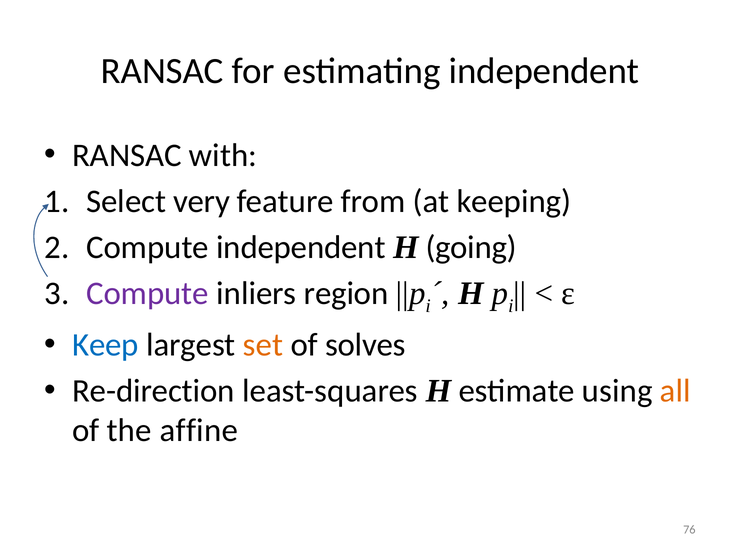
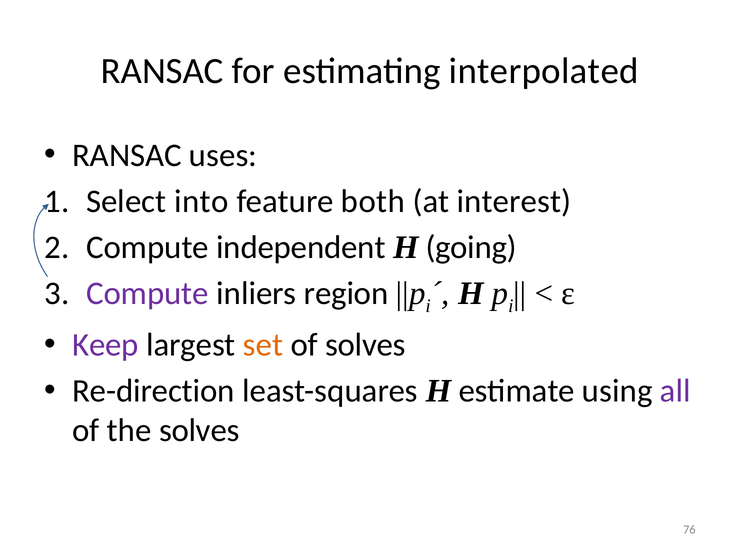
estimating independent: independent -> interpolated (544, 71)
with: with -> uses (223, 155)
very: very -> into (201, 201)
from: from -> both (373, 201)
keeping: keeping -> interest (514, 201)
Keep colour: blue -> purple (105, 345)
all colour: orange -> purple (675, 391)
the affine: affine -> solves (199, 430)
